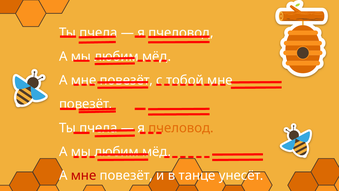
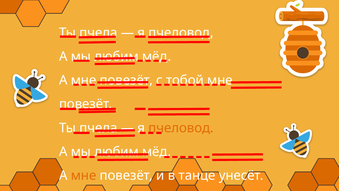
мне colour: red -> orange (84, 175)
